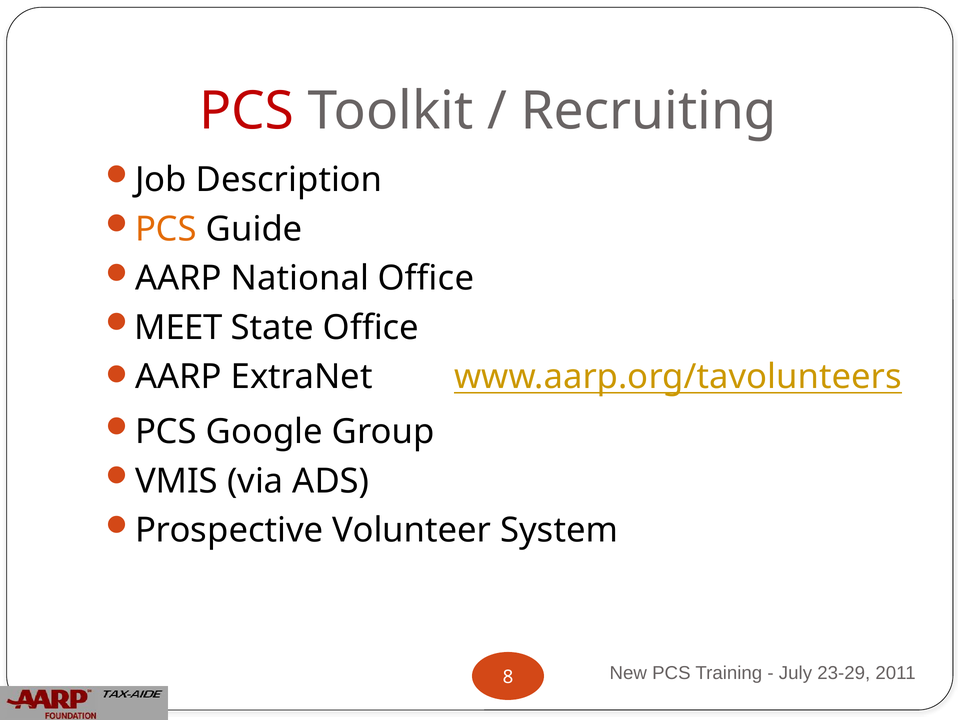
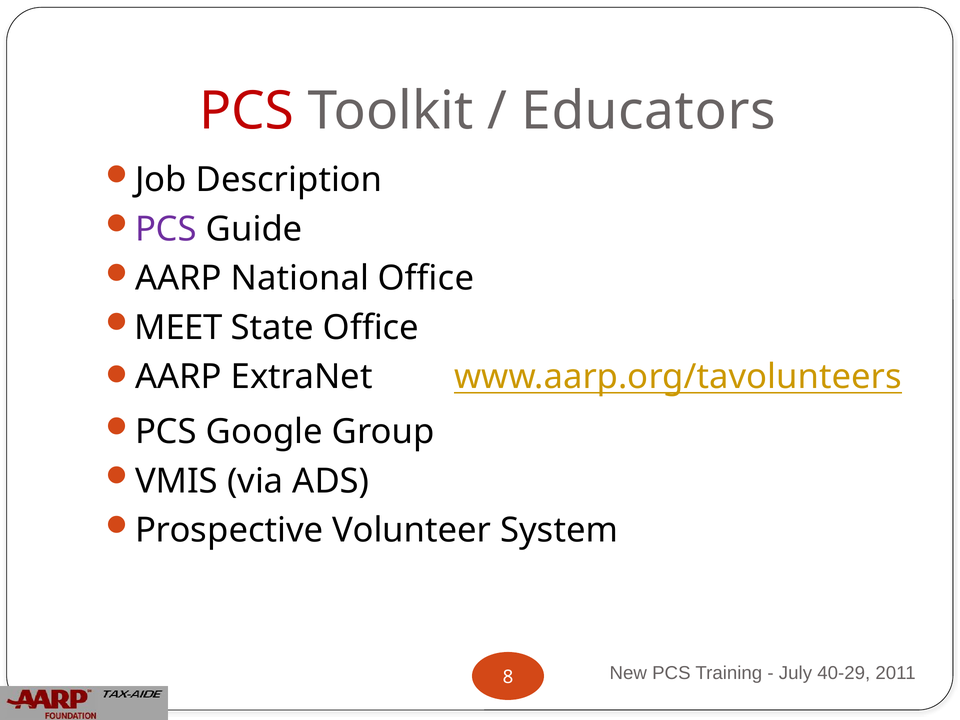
Recruiting: Recruiting -> Educators (648, 111)
PCS colour: orange -> purple (166, 229)
23-29: 23-29 -> 40-29 (844, 673)
